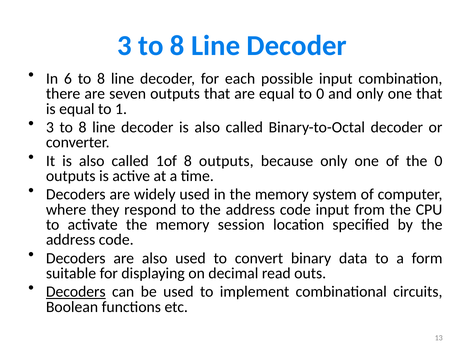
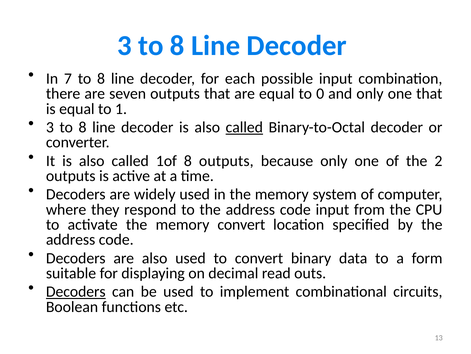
6: 6 -> 7 (68, 78)
called underline: none -> present (244, 127)
the 0: 0 -> 2 (438, 161)
memory session: session -> convert (241, 224)
